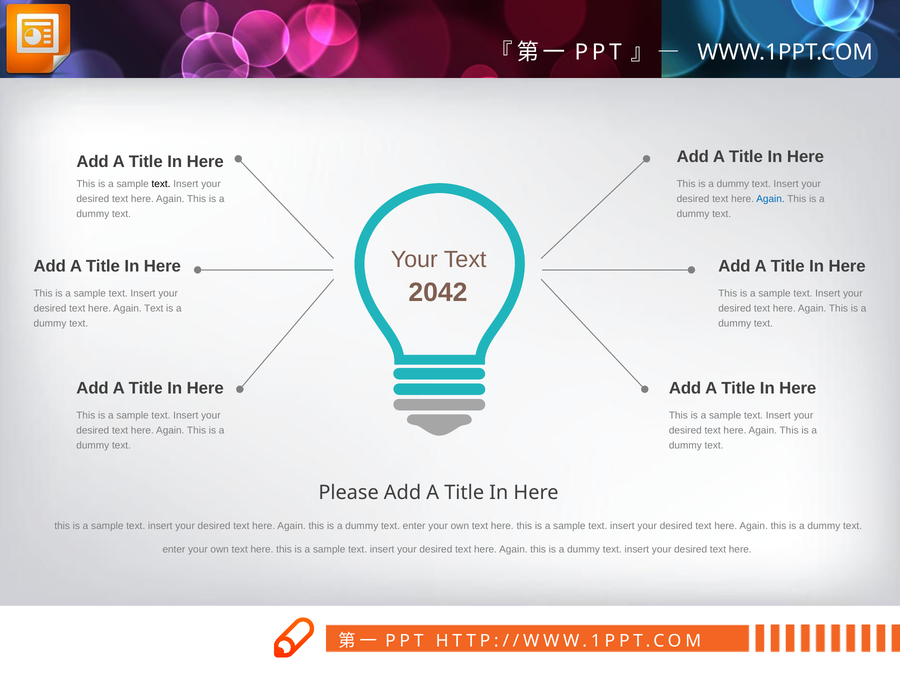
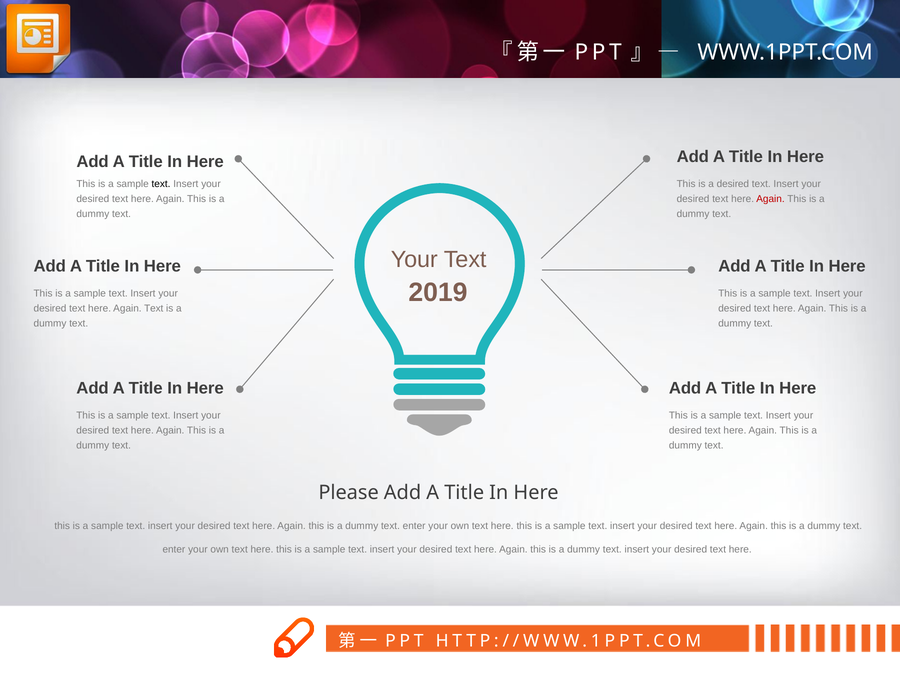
dummy: dummy -> desired (733, 184)
Again colour: blue -> red (770, 199)
2042: 2042 -> 2019 (438, 293)
